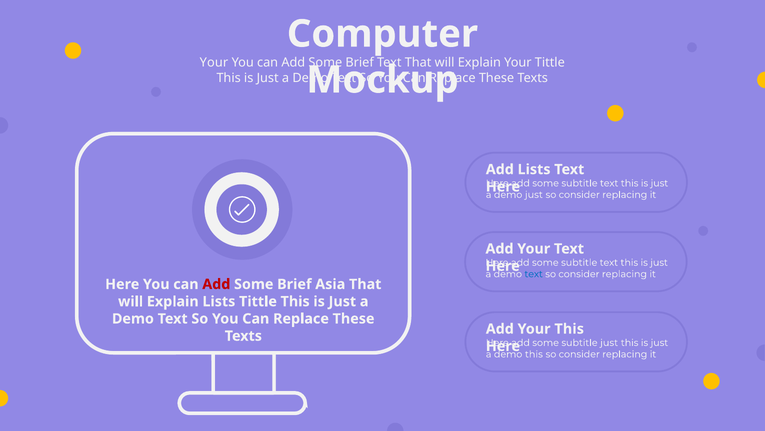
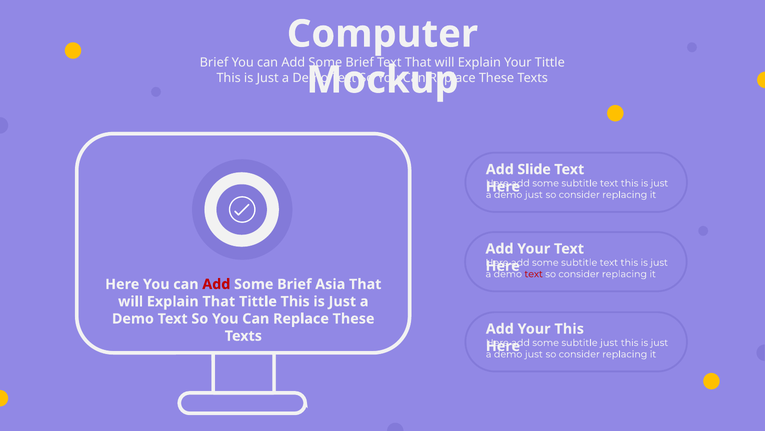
Your: Your -> Brief (214, 63)
Add Lists: Lists -> Slide (534, 169)
text colour: blue -> red (534, 274)
Explain Lists: Lists -> That (219, 301)
this: this -> just (534, 354)
